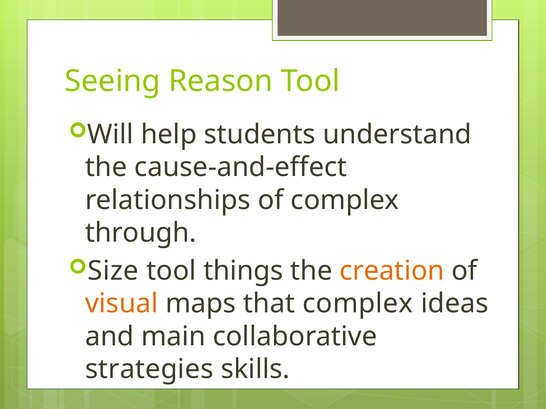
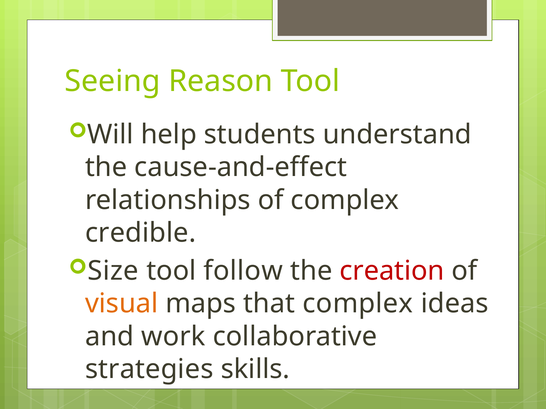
through: through -> credible (141, 233)
things: things -> follow (243, 271)
creation colour: orange -> red (392, 271)
main: main -> work (173, 337)
